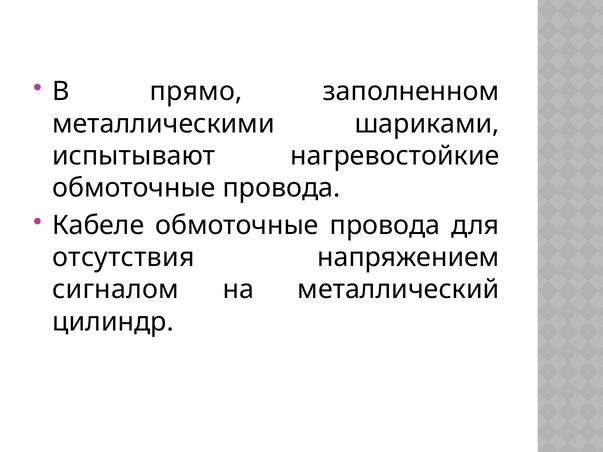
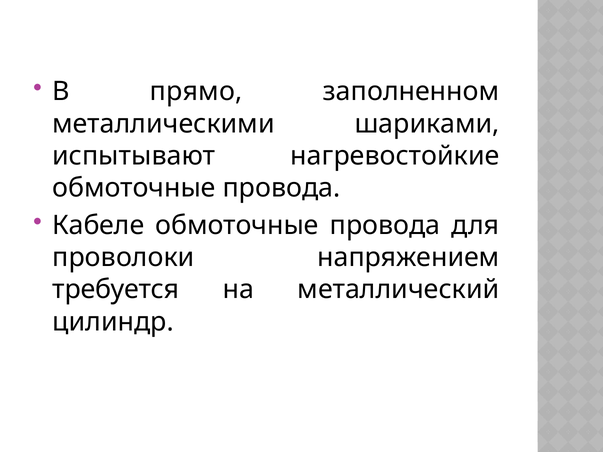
отсутствия: отсутствия -> проволоки (123, 258)
сигналом: сигналом -> требуется (116, 290)
